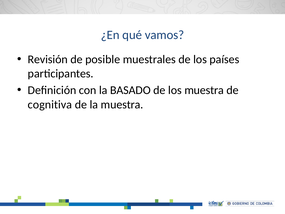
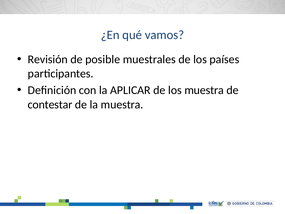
BASADO: BASADO -> APLICAR (130, 90)
cognitiva: cognitiva -> contestar (50, 104)
